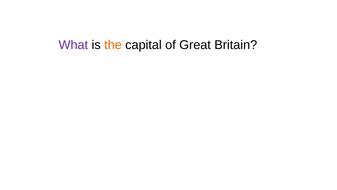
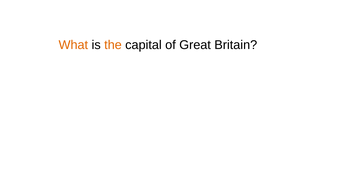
What colour: purple -> orange (73, 45)
